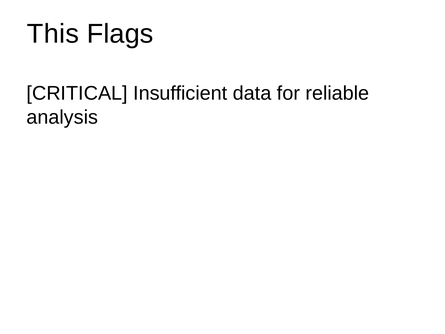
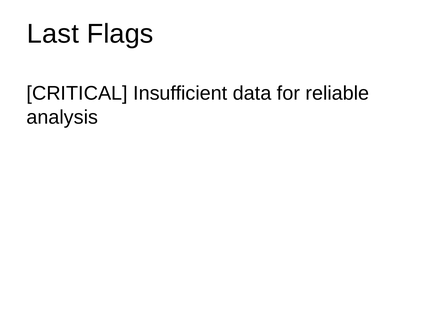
This: This -> Last (53, 34)
